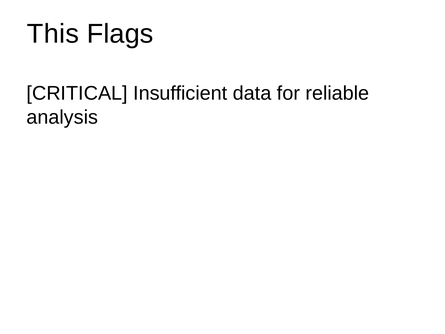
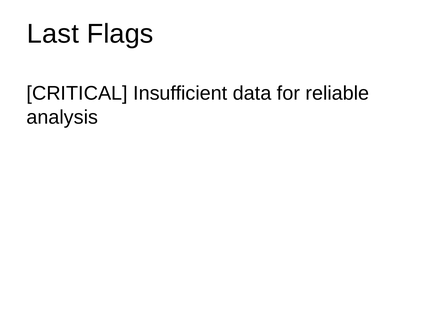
This: This -> Last (53, 34)
